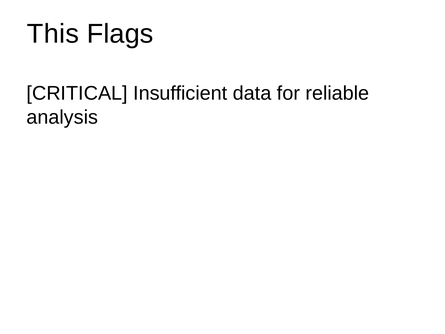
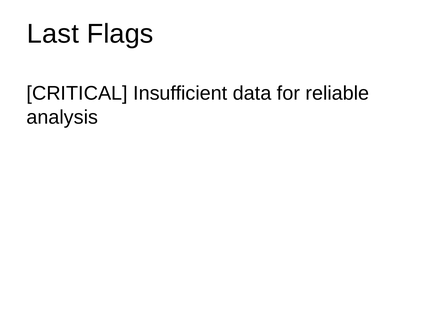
This: This -> Last (53, 34)
